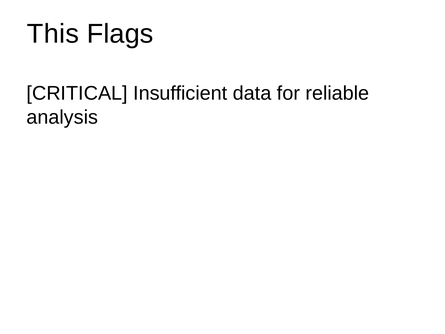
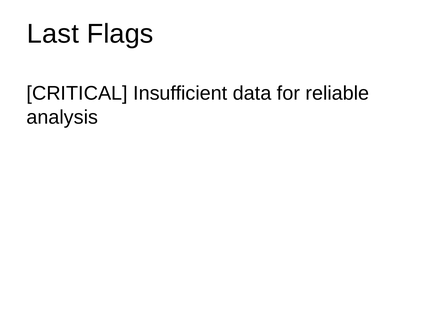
This: This -> Last (53, 34)
